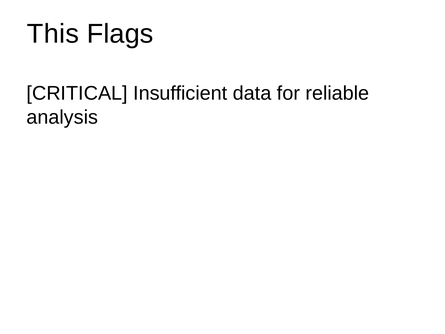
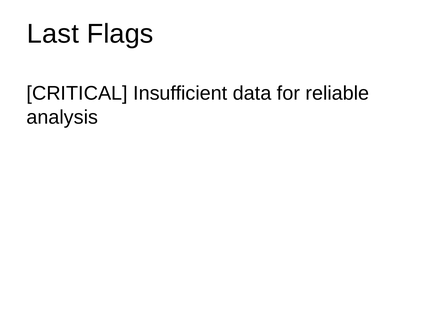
This: This -> Last (53, 34)
